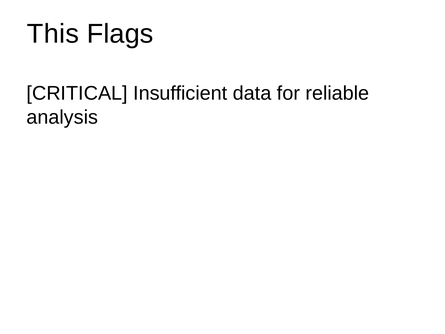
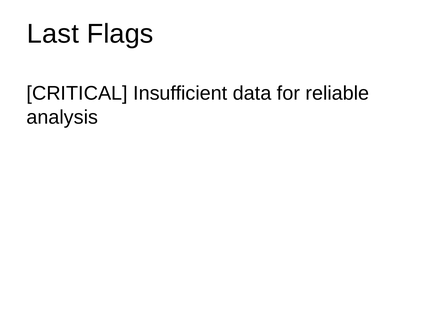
This: This -> Last (53, 34)
